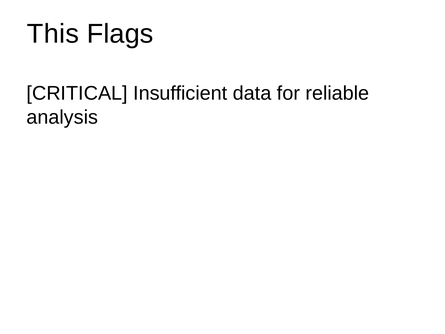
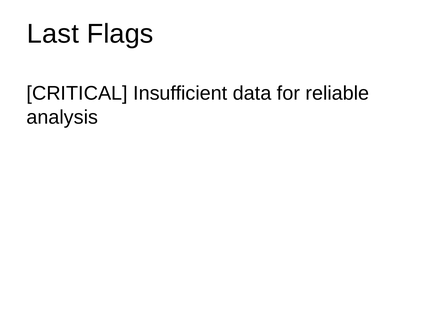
This: This -> Last (53, 34)
